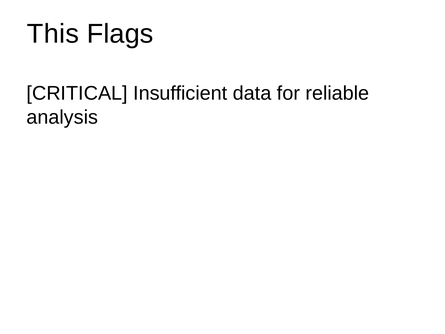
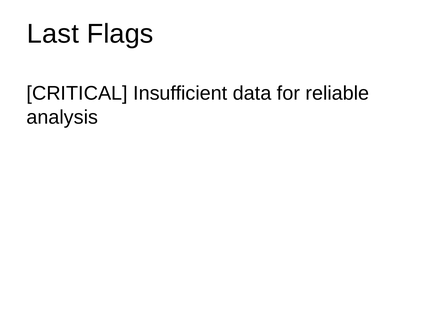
This: This -> Last (53, 34)
